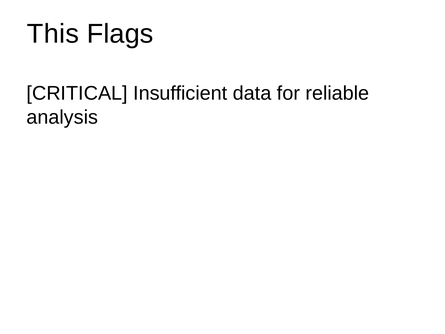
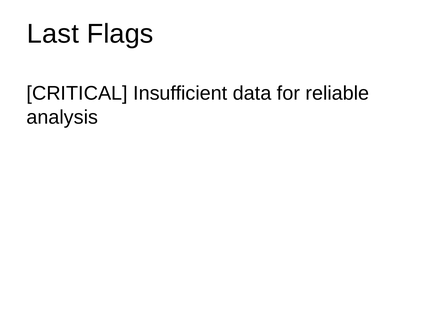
This: This -> Last (53, 34)
